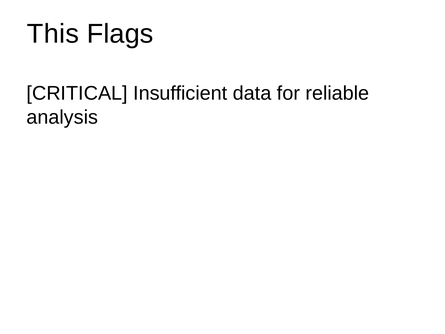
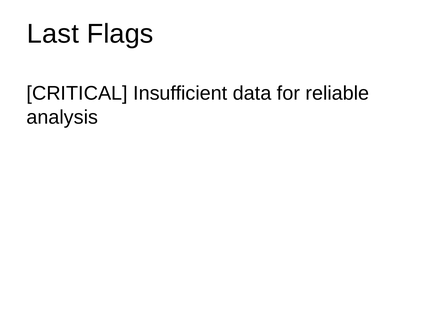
This: This -> Last (53, 34)
